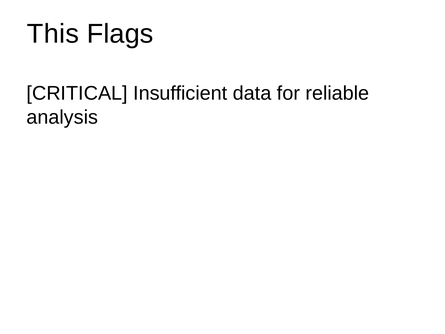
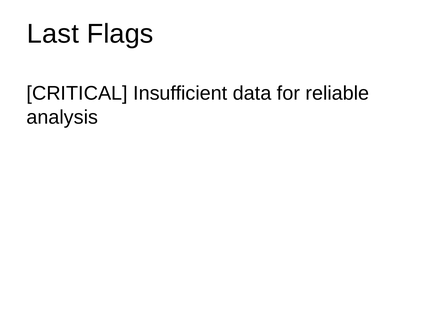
This: This -> Last (53, 34)
